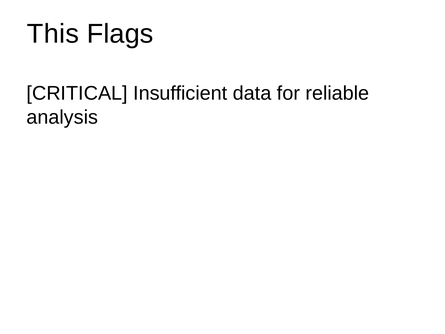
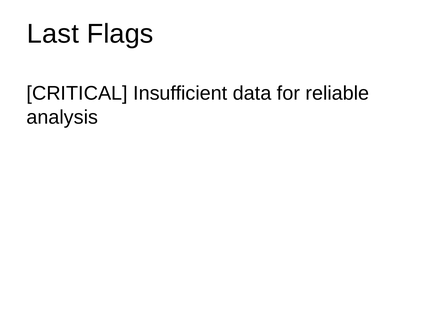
This: This -> Last (53, 34)
